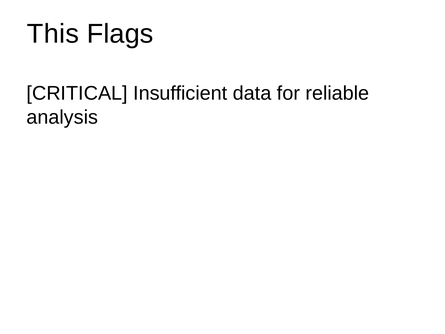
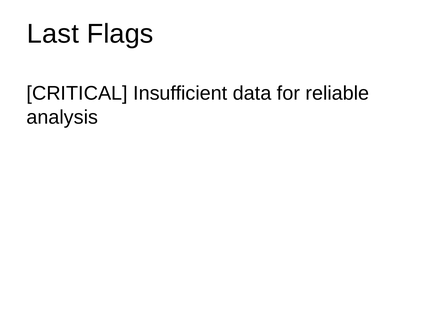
This: This -> Last (53, 34)
